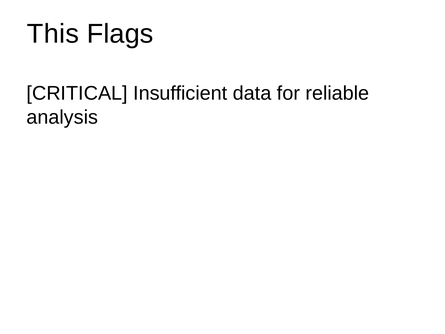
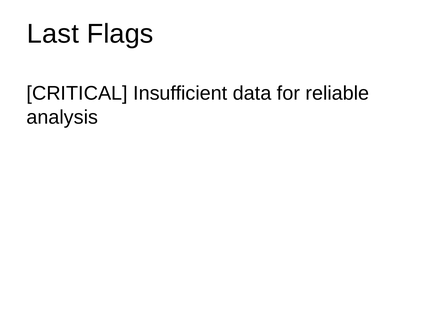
This: This -> Last (53, 34)
